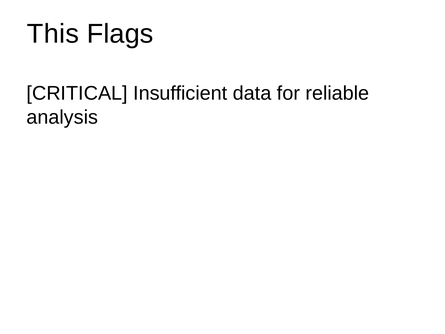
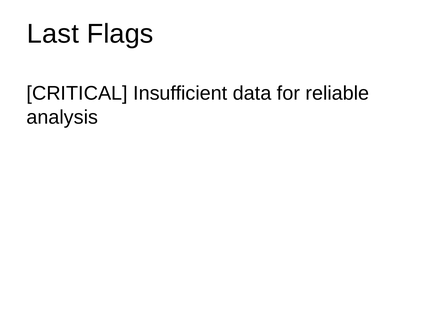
This: This -> Last (53, 34)
